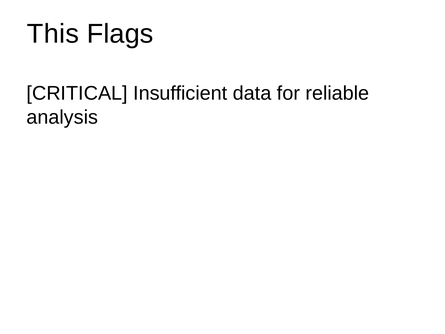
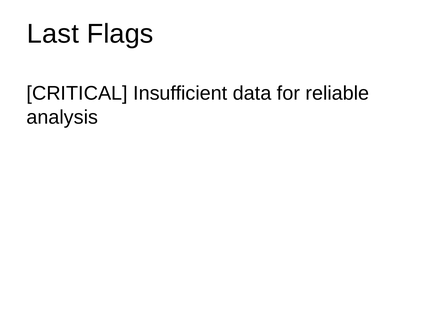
This: This -> Last (53, 34)
